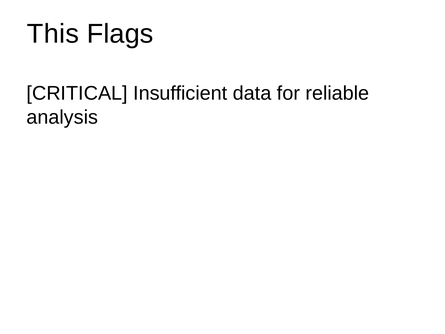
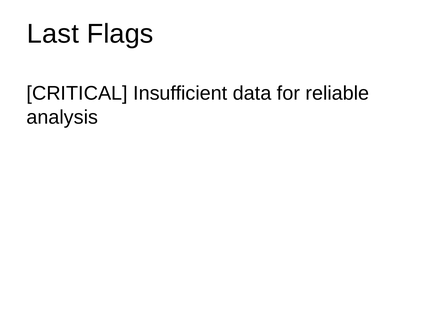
This: This -> Last (53, 34)
